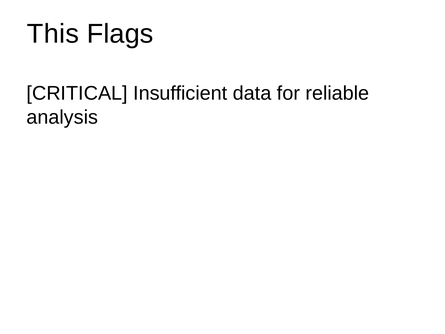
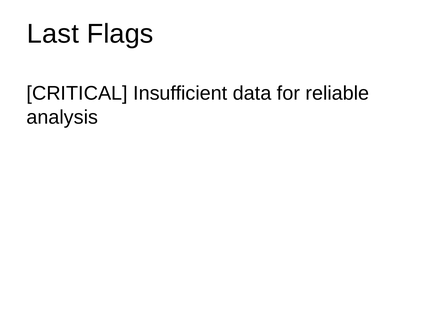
This: This -> Last (53, 34)
